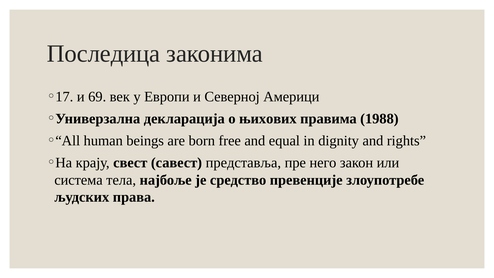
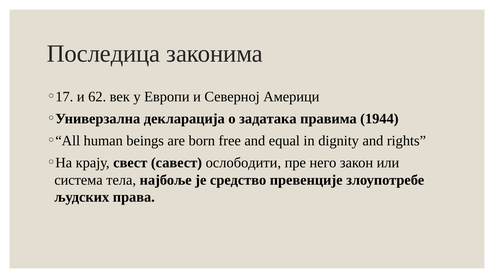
69: 69 -> 62 (97, 97)
њихових: њихових -> задатака (268, 119)
1988: 1988 -> 1944 (379, 119)
представља: представља -> ослободити (243, 163)
